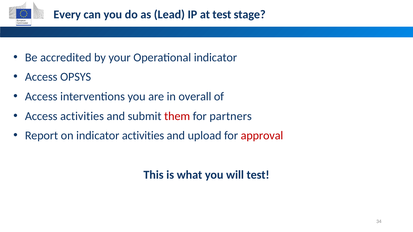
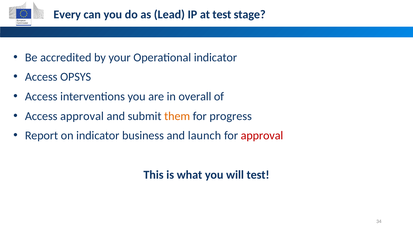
Access activities: activities -> approval (82, 116)
them colour: red -> orange (177, 116)
partners: partners -> progress (231, 116)
indicator activities: activities -> business (143, 136)
upload: upload -> launch (204, 136)
